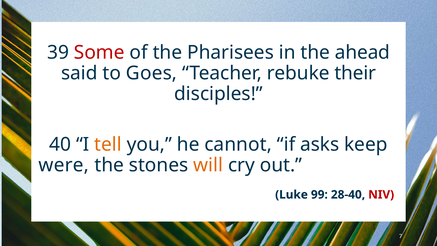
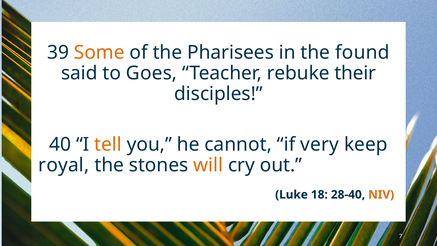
Some colour: red -> orange (99, 53)
ahead: ahead -> found (362, 53)
asks: asks -> very (320, 144)
were: were -> royal (64, 165)
99: 99 -> 18 (319, 195)
NIV colour: red -> orange (381, 195)
